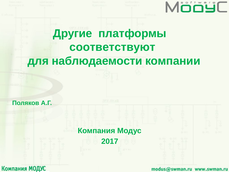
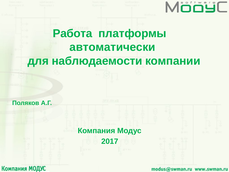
Другие: Другие -> Работа (73, 33)
соответствуют: соответствуют -> автоматически (112, 47)
